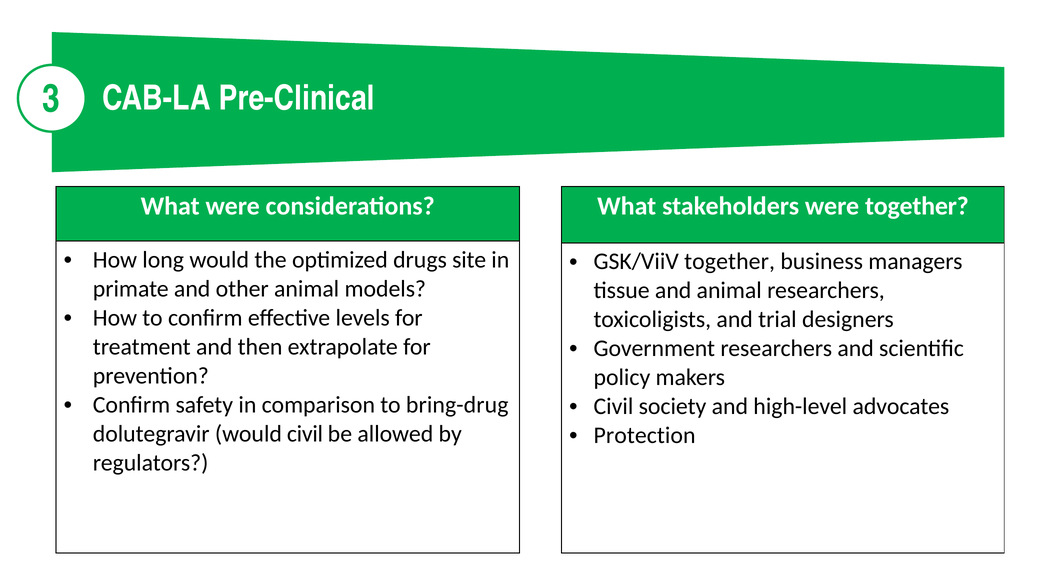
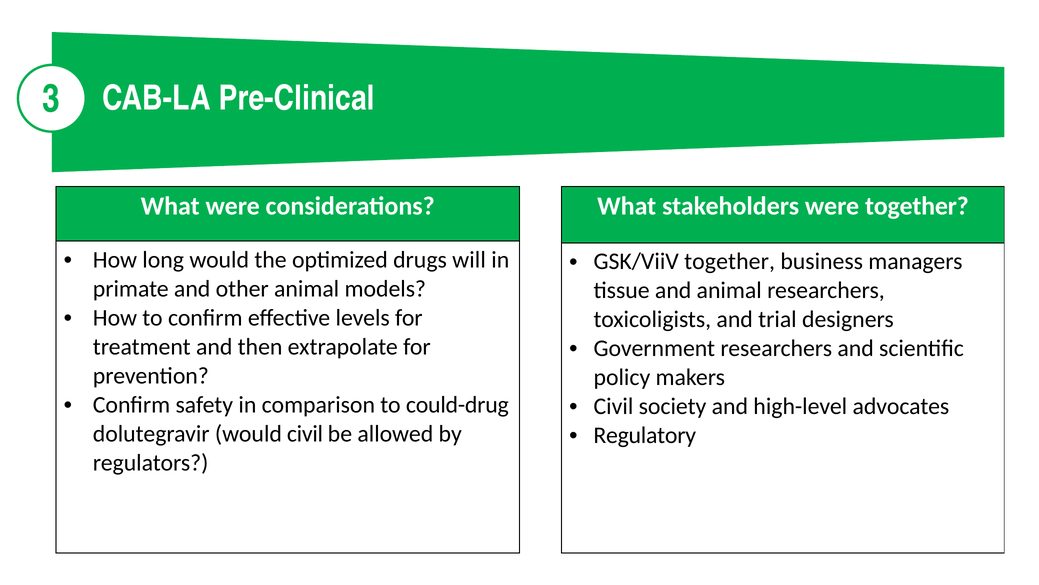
site: site -> will (469, 259)
bring-drug: bring-drug -> could-drug (457, 404)
Protection: Protection -> Regulatory (645, 435)
